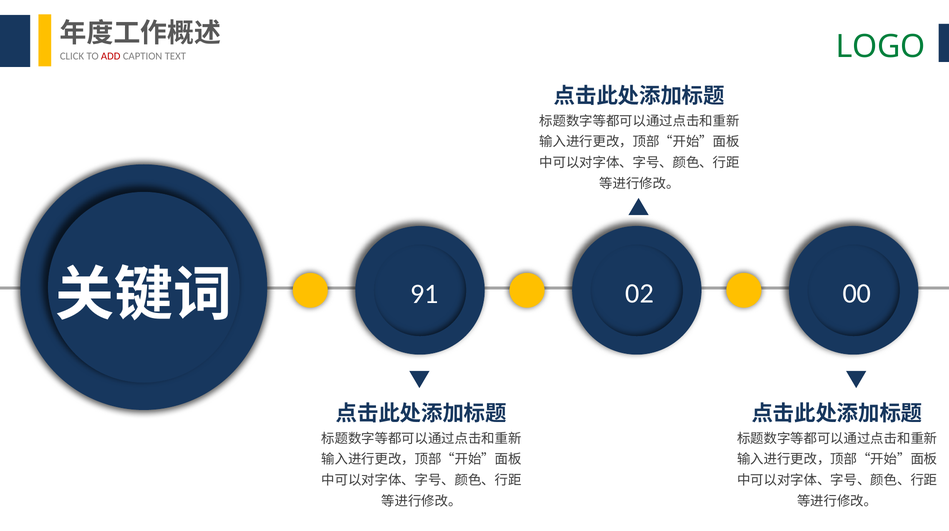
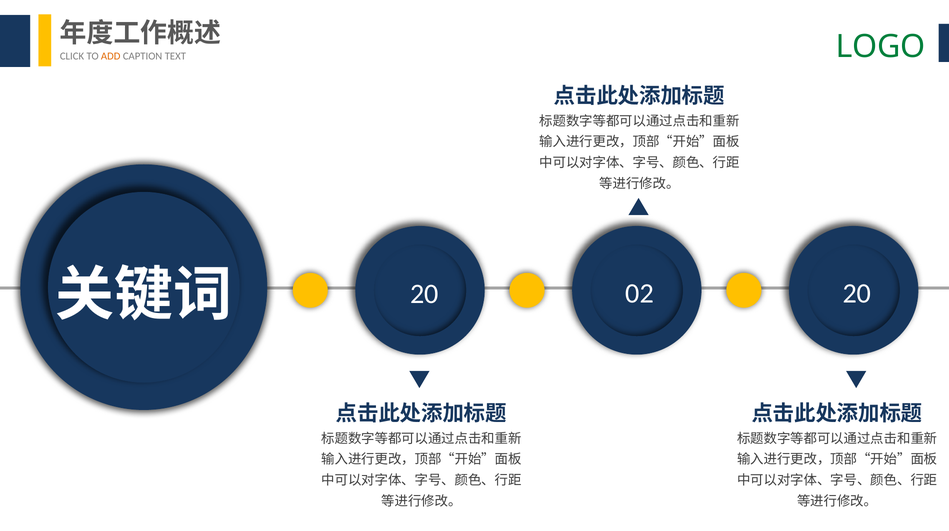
ADD colour: red -> orange (111, 56)
91: 91 -> 20 (424, 294)
02 00: 00 -> 20 (857, 294)
